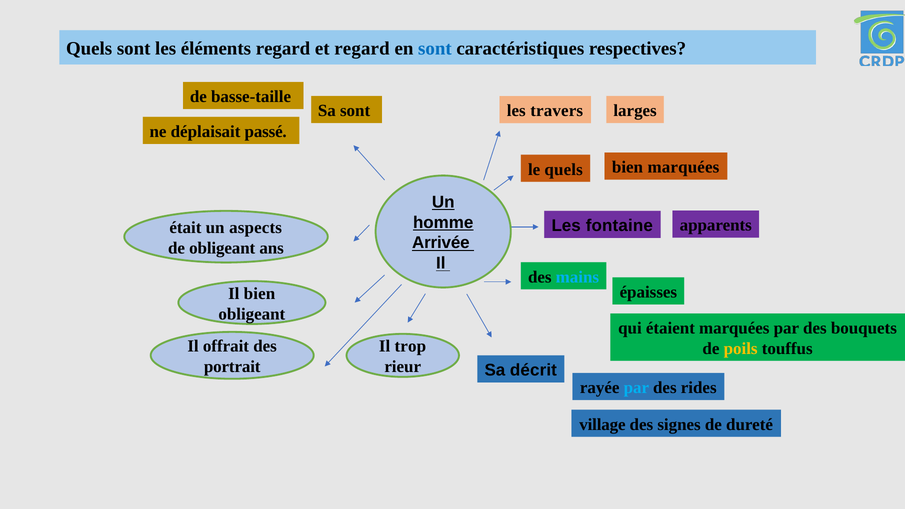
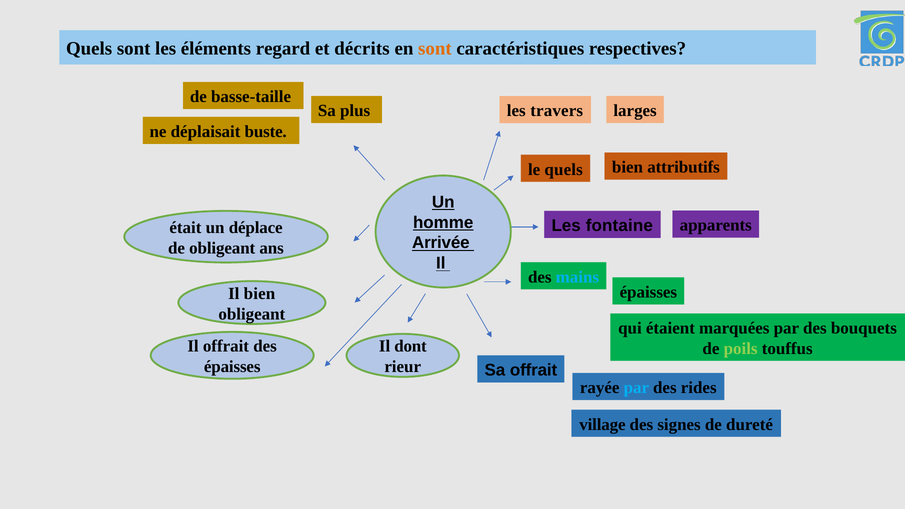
et regard: regard -> décrits (362, 49)
sont colour: blue -> orange (435, 49)
Sa sont: sont -> plus (355, 111)
passé: passé -> buste (266, 132)
bien marquées: marquées -> attributifs (684, 167)
aspects: aspects -> déplace (256, 228)
trop: trop -> dont (411, 346)
poils colour: yellow -> light green (741, 349)
portrait: portrait -> épaisses (232, 367)
Sa décrit: décrit -> offrait (534, 370)
